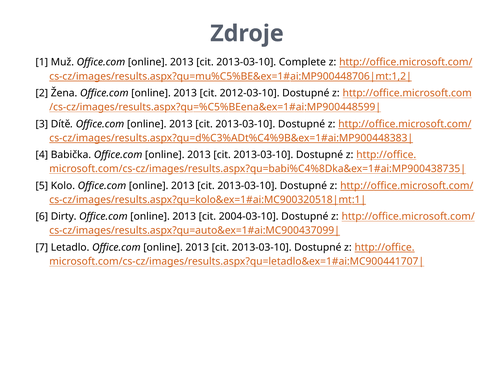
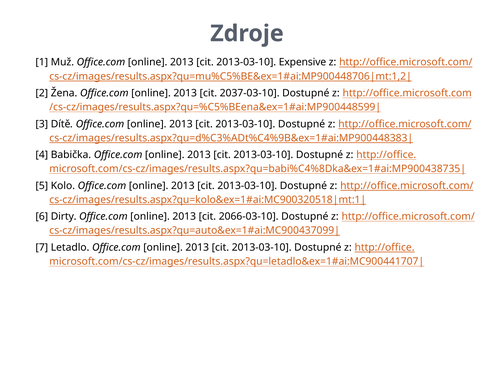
Complete: Complete -> Expensive (302, 62)
2012-03-10: 2012-03-10 -> 2037-03-10 (250, 93)
2004-03-10: 2004-03-10 -> 2066-03-10 (249, 217)
